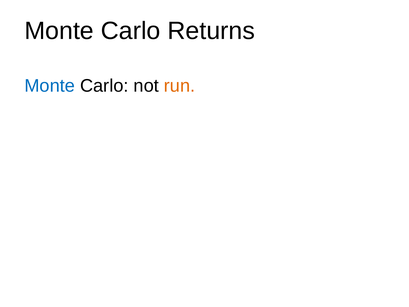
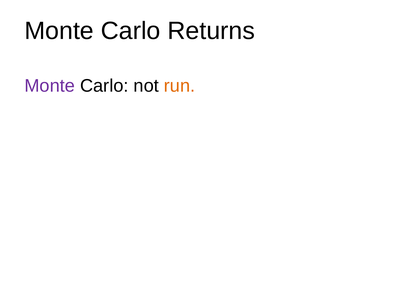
Monte colour: blue -> purple (50, 86)
